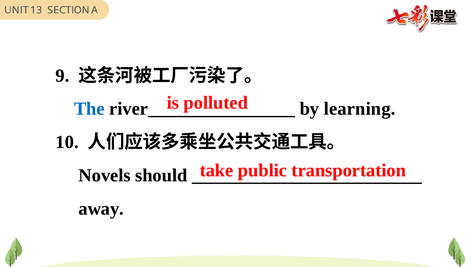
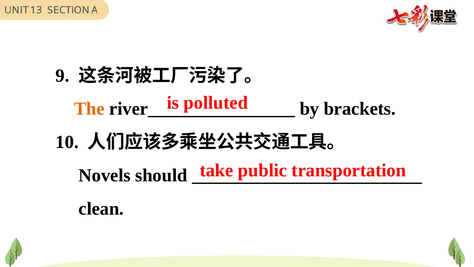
The colour: blue -> orange (89, 109)
learning: learning -> brackets (360, 109)
away: away -> clean (101, 208)
